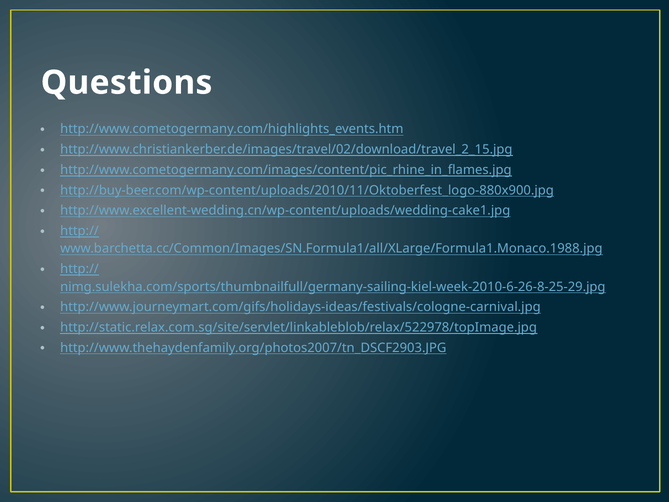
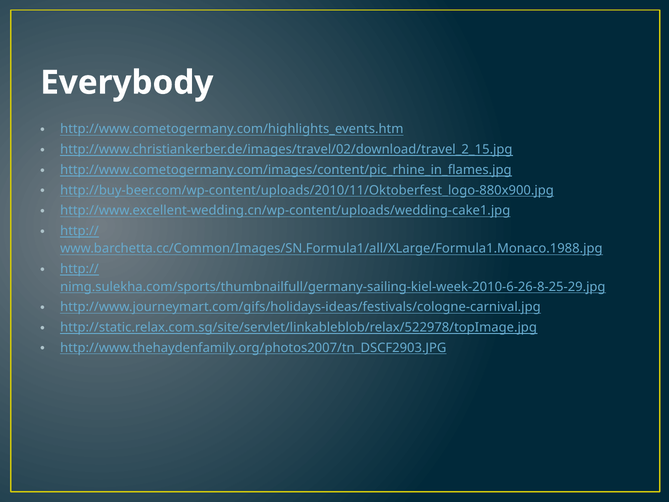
Questions: Questions -> Everybody (127, 83)
